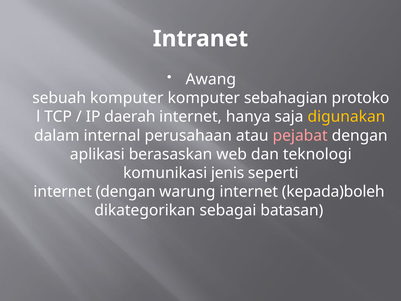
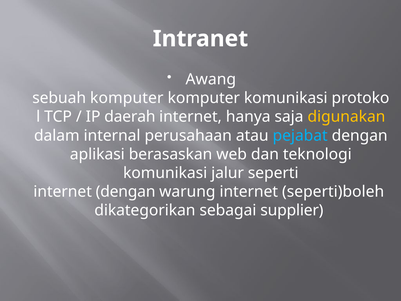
komputer sebahagian: sebahagian -> komunikasi (286, 98)
pejabat colour: pink -> light blue (300, 135)
jenis: jenis -> jalur (228, 173)
kepada)boleh: kepada)boleh -> seperti)boleh (333, 192)
batasan: batasan -> supplier (292, 210)
